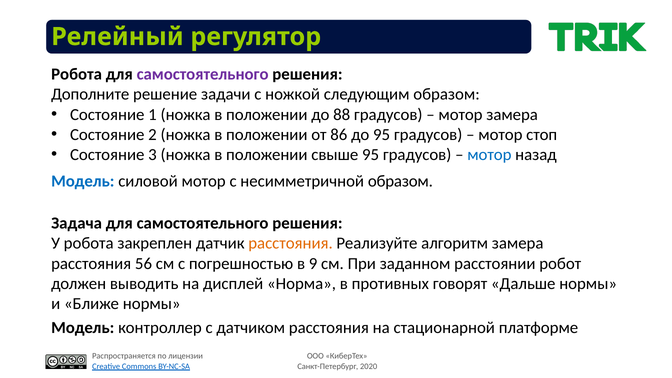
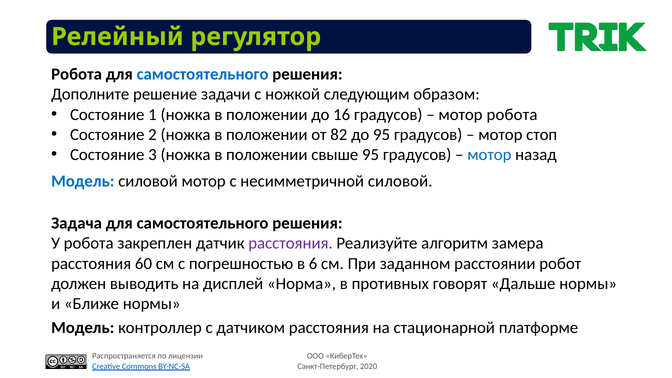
самостоятельного colour: purple -> blue (203, 74)
88: 88 -> 16 (342, 115)
мотор замера: замера -> робота (512, 115)
86: 86 -> 82 (339, 135)
несимметричной образом: образом -> силовой (400, 181)
расстояния colour: orange -> purple (291, 243)
56: 56 -> 60 (144, 263)
9: 9 -> 6 (313, 263)
